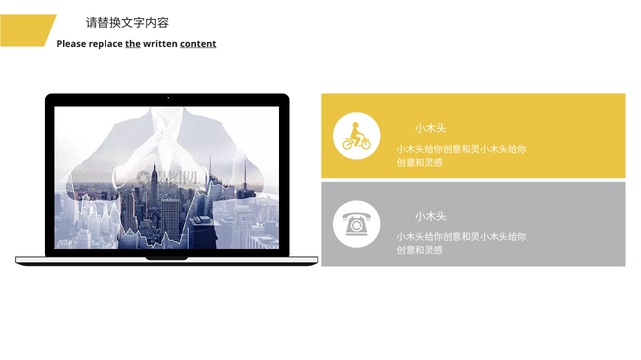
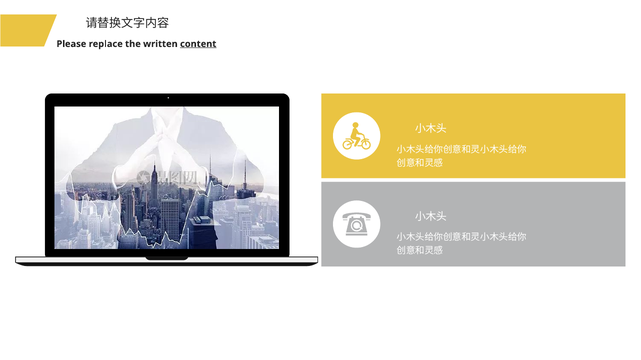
the underline: present -> none (133, 44)
